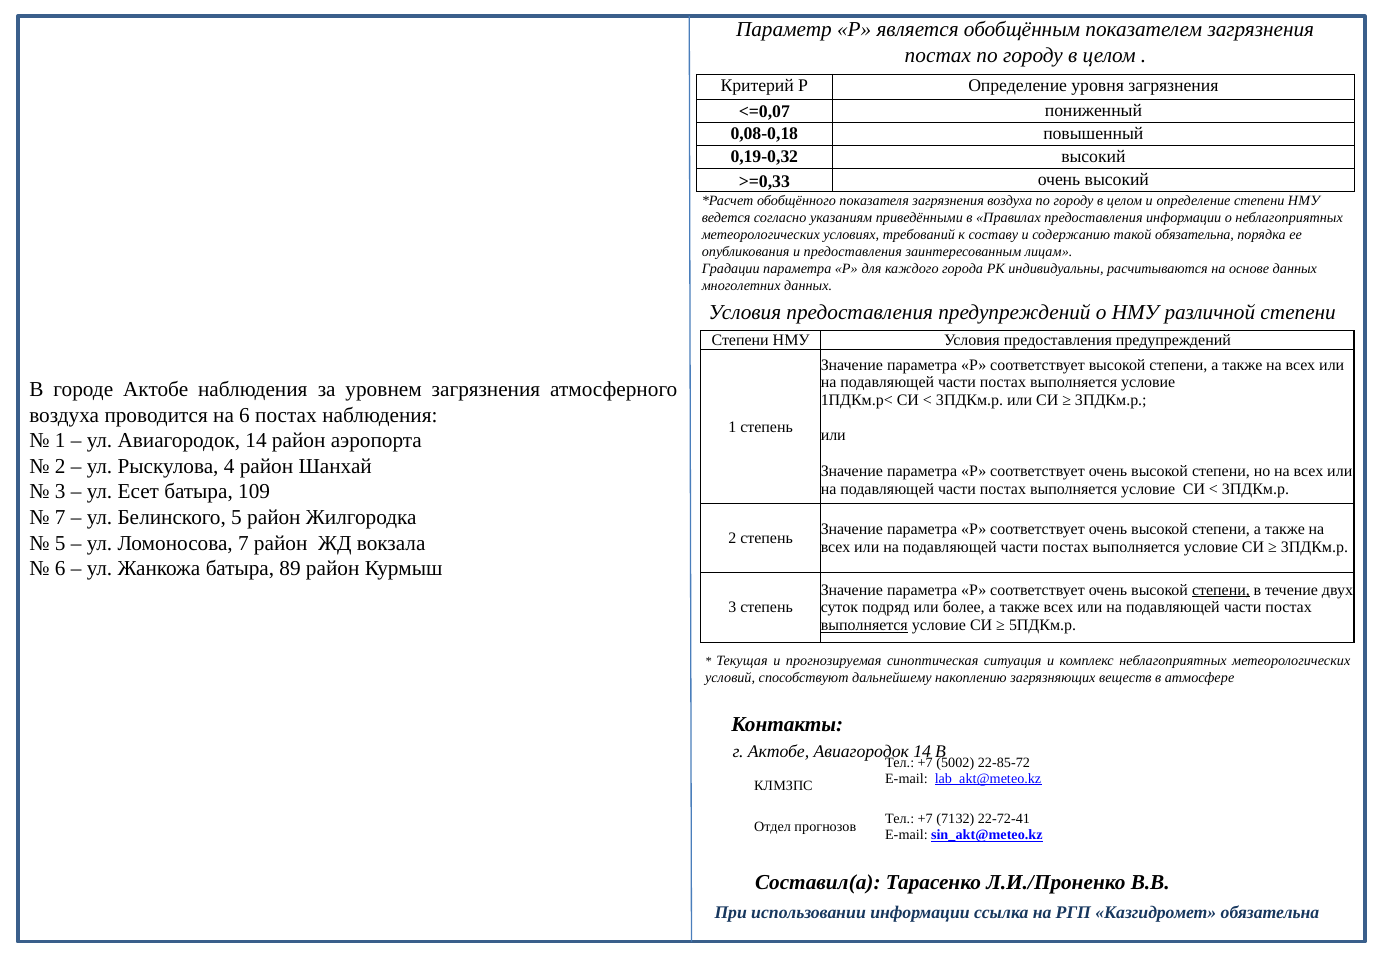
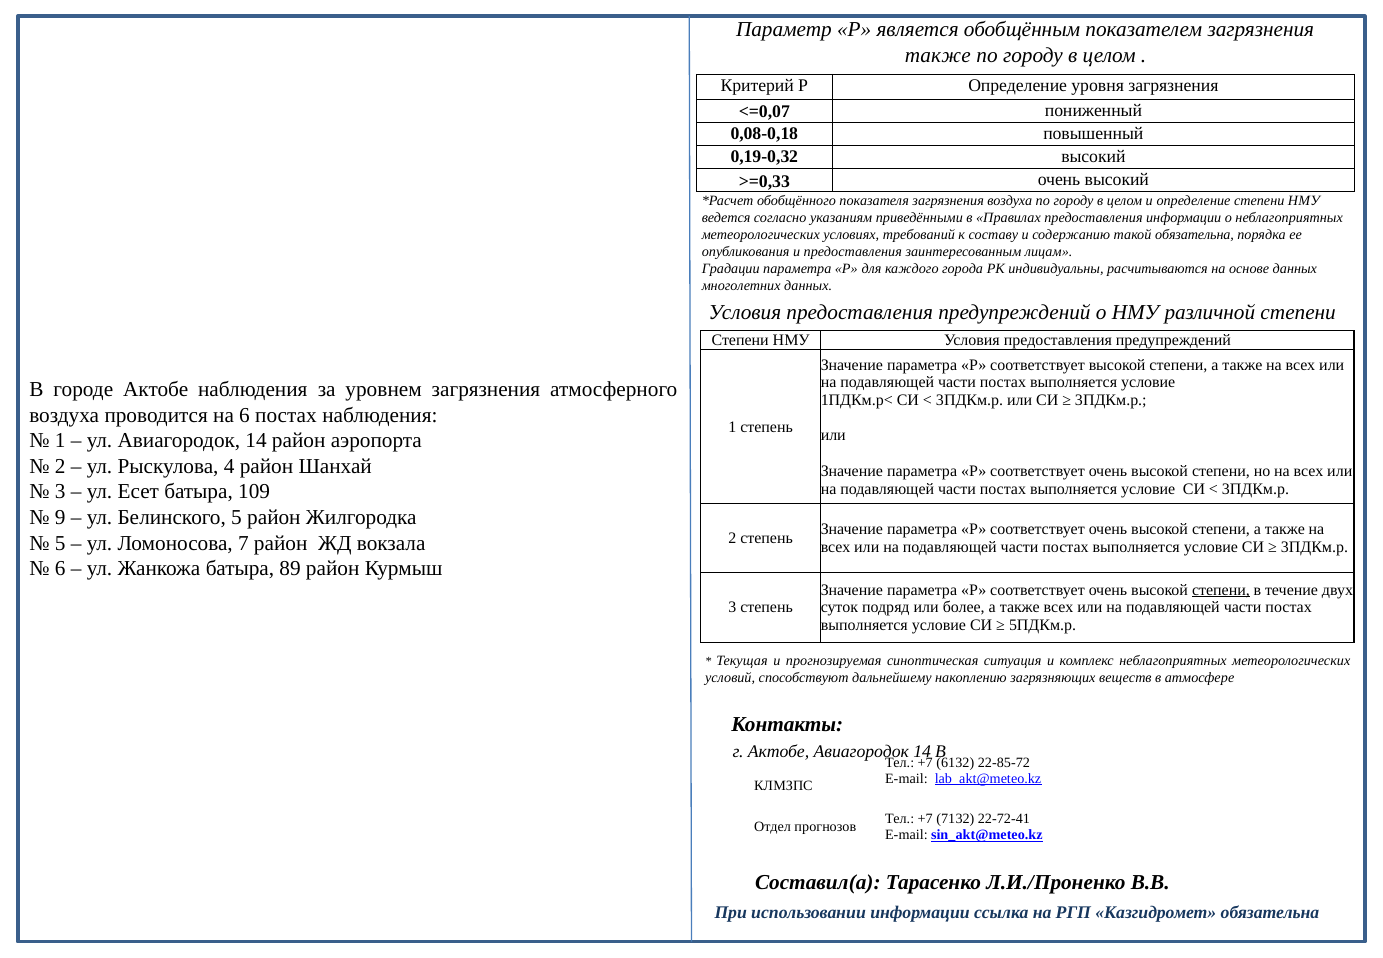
постах: постах -> также (938, 55)
7: 7 -> 9 (60, 517)
выполняется underline: present -> none (864, 625)
5002: 5002 -> 6132 (955, 762)
